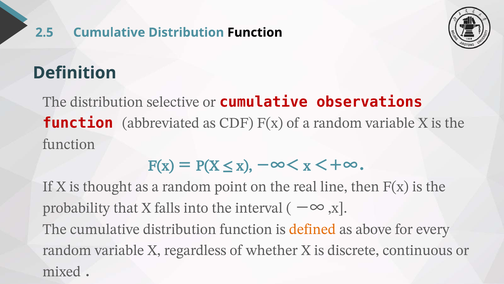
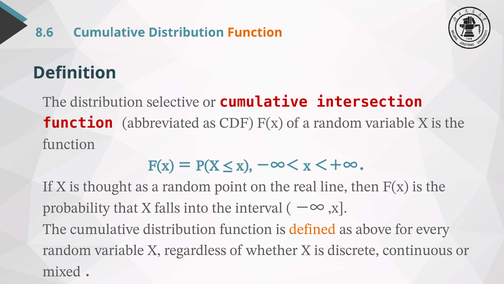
2.5: 2.5 -> 8.6 (44, 32)
Function colour: black -> orange (255, 32)
observations: observations -> intersection (369, 102)
